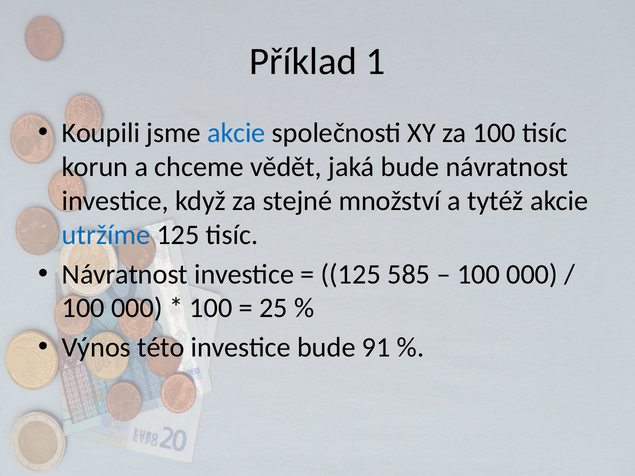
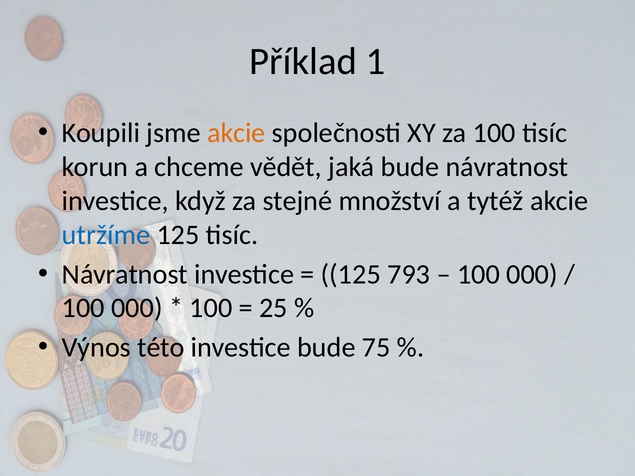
akcie colour: blue -> orange (236, 133)
585: 585 -> 793 (409, 274)
91: 91 -> 75 (376, 348)
